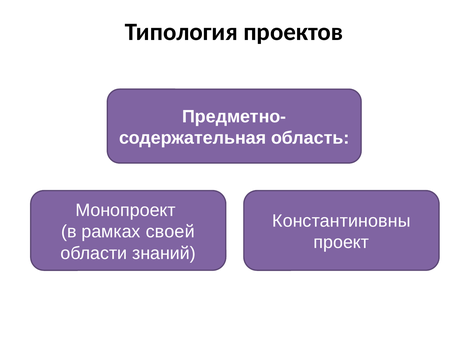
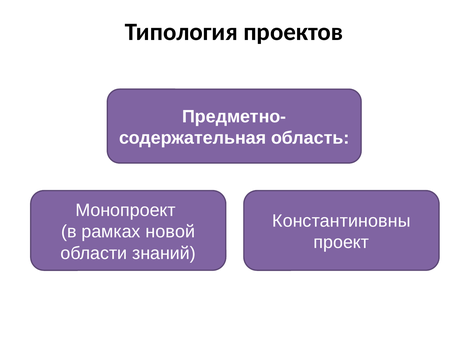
своей: своей -> новой (170, 231)
